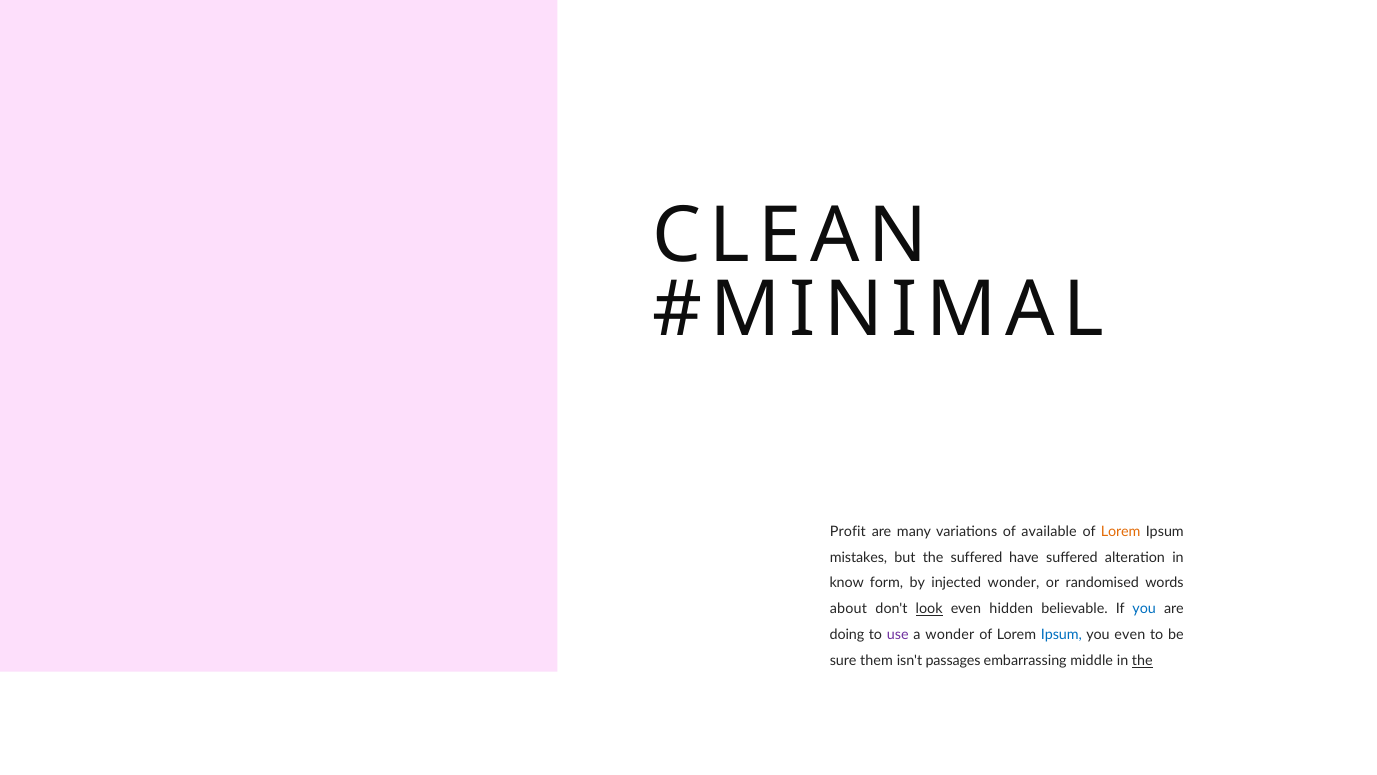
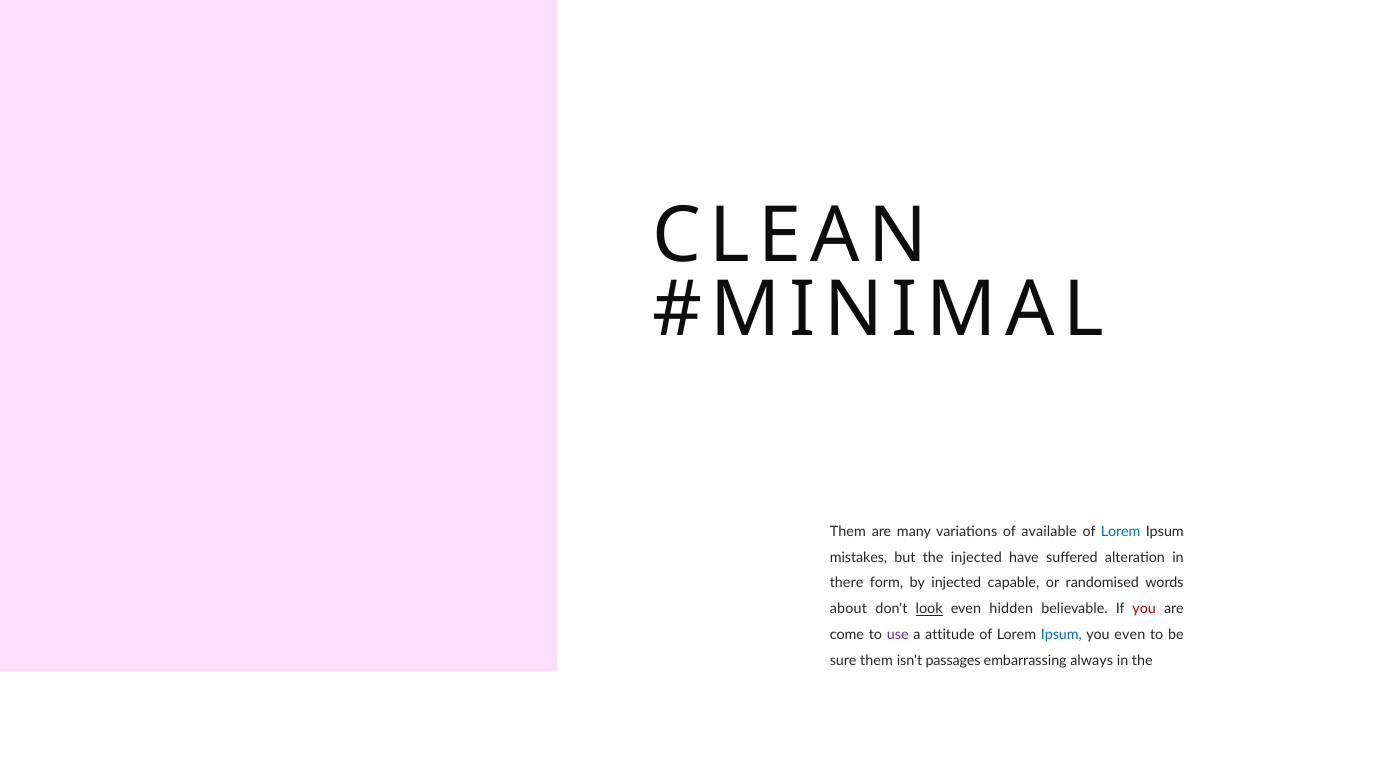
Profit: Profit -> Them (848, 531)
Lorem colour: orange -> blue (1121, 531)
the suffered: suffered -> injected (976, 557)
know: know -> there (847, 583)
injected wonder: wonder -> capable (1014, 583)
you colour: blue -> red (1144, 609)
doing: doing -> come (847, 635)
a wonder: wonder -> attitude (950, 635)
middle: middle -> always (1092, 660)
the underline: present -> none (1142, 660)
